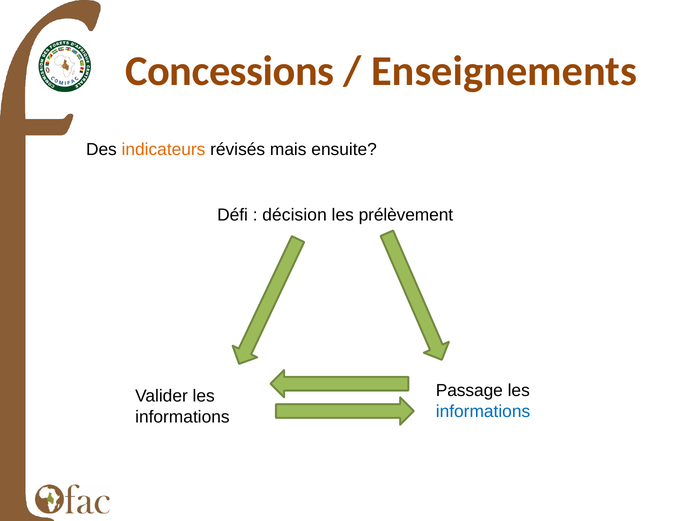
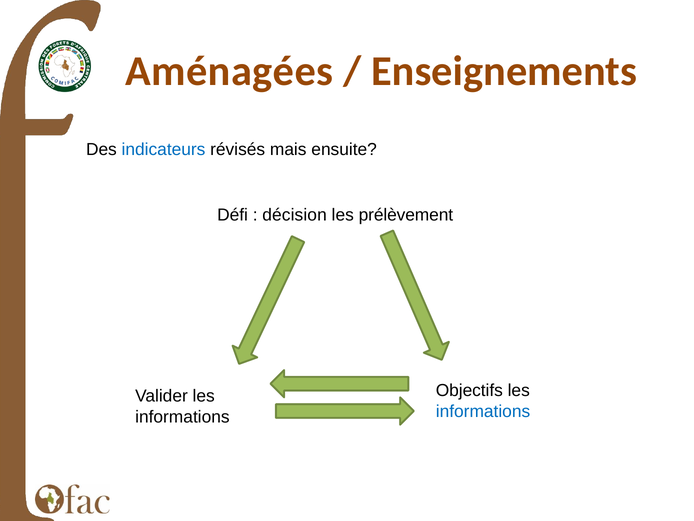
Concessions: Concessions -> Aménagées (229, 71)
indicateurs colour: orange -> blue (164, 150)
Passage: Passage -> Objectifs (469, 390)
